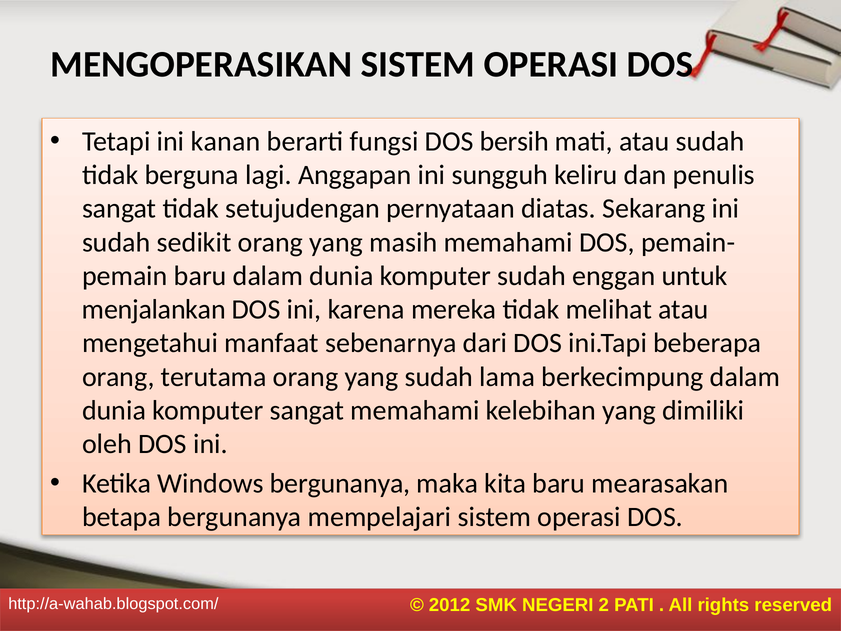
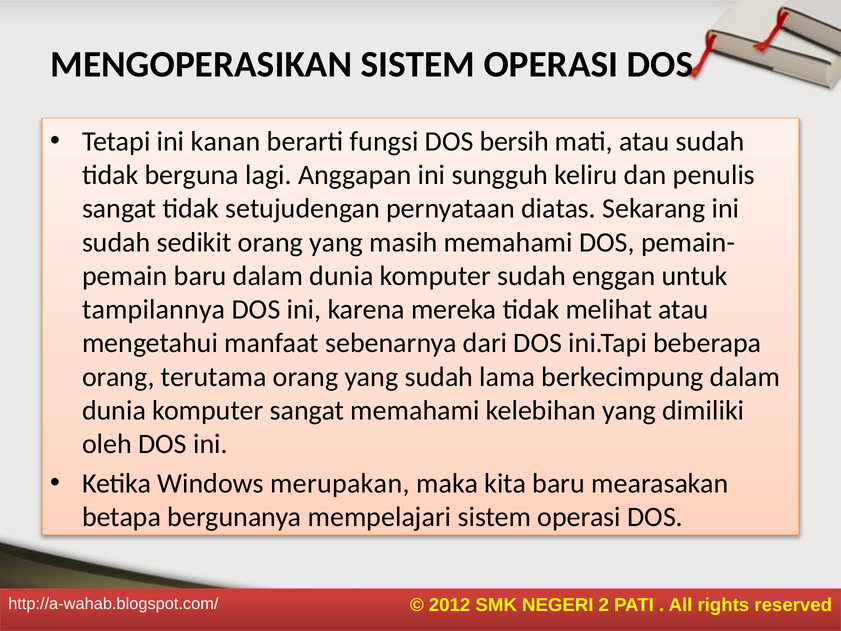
menjalankan: menjalankan -> tampilannya (154, 309)
Windows bergunanya: bergunanya -> merupakan (340, 483)
